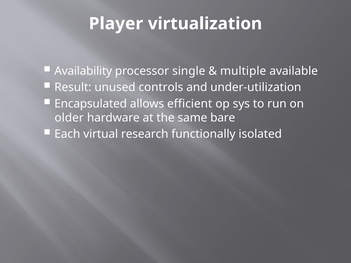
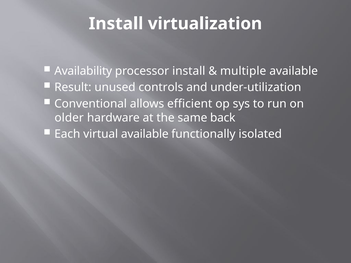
Player: Player -> Install (116, 24)
processor single: single -> install (189, 71)
Encapsulated: Encapsulated -> Conventional (91, 104)
bare: bare -> back (223, 118)
virtual research: research -> available (145, 134)
